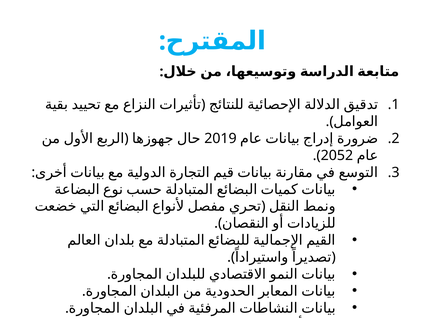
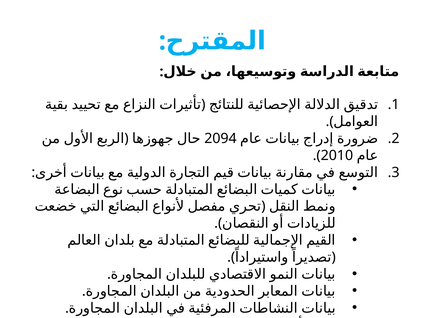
2019: 2019 -> 2094 (220, 139)
2052: 2052 -> 2010 (337, 156)
